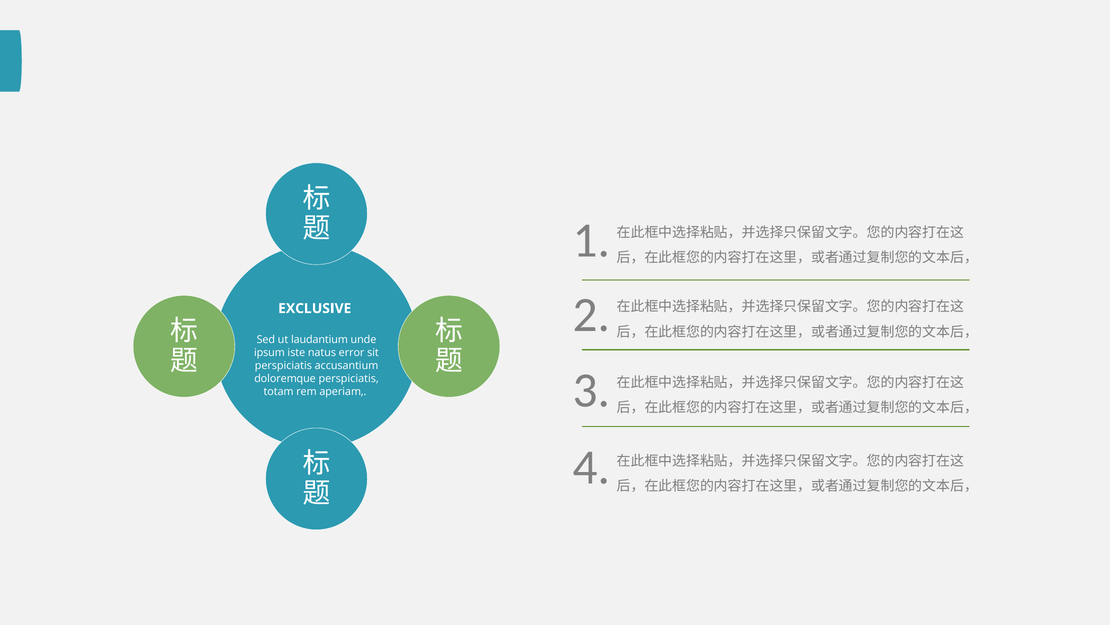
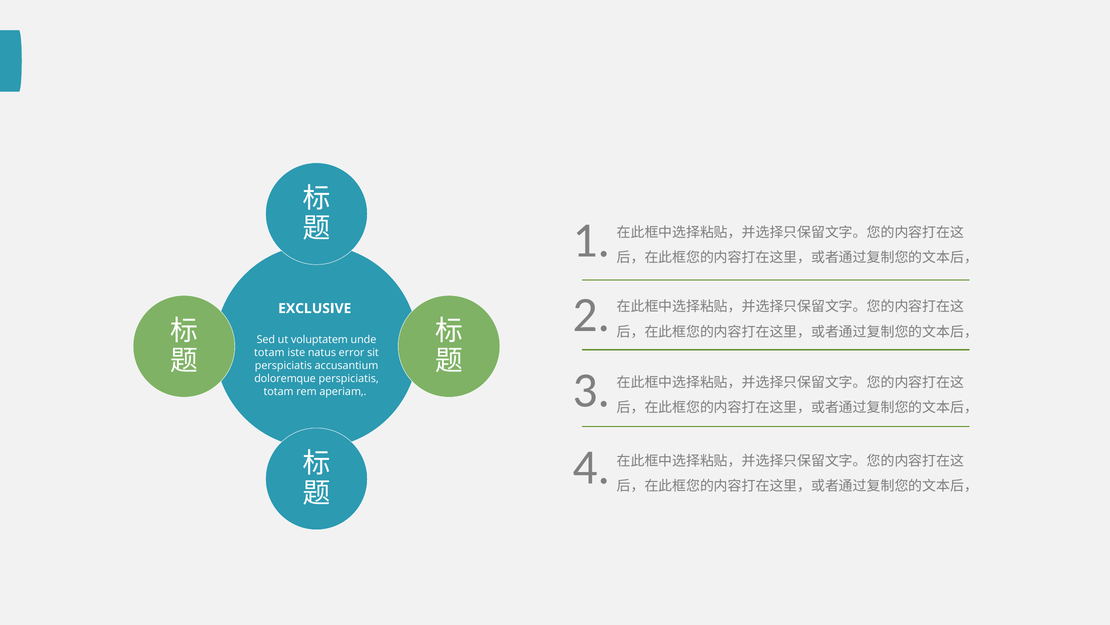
laudantium: laudantium -> voluptatem (319, 339)
ipsum: ipsum -> totam (269, 352)
